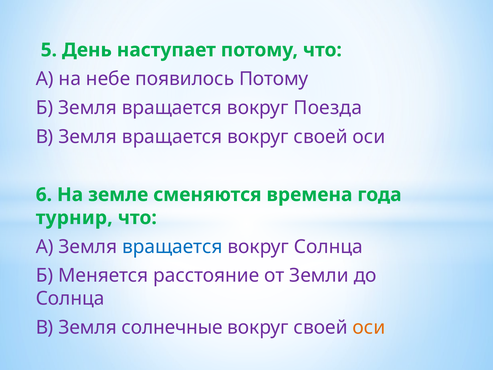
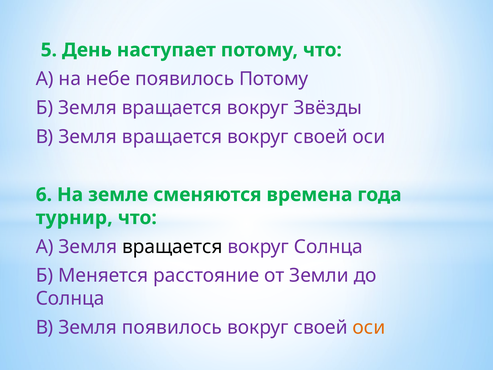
Поезда: Поезда -> Звёзды (328, 108)
вращается colour: blue -> black (172, 247)
Земля солнечные: солнечные -> появилось (172, 327)
